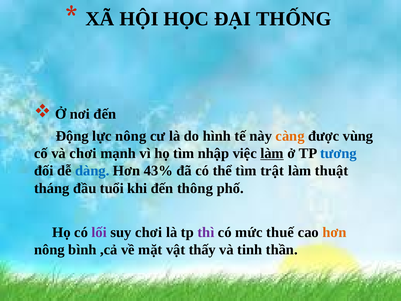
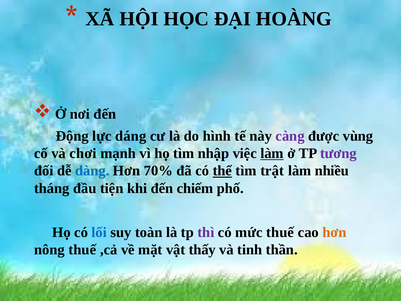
THỐNG: THỐNG -> HOÀNG (294, 19)
lực nông: nông -> dáng (131, 136)
càng colour: orange -> purple (290, 136)
tương colour: blue -> purple (338, 153)
43%: 43% -> 70% (158, 171)
thể underline: none -> present (222, 171)
thuật: thuật -> nhiều (332, 171)
tuổi: tuổi -> tiện (112, 188)
thông: thông -> chiếm (195, 188)
lối colour: purple -> blue (99, 232)
suy chơi: chơi -> toàn (149, 232)
nông bình: bình -> thuế (82, 249)
